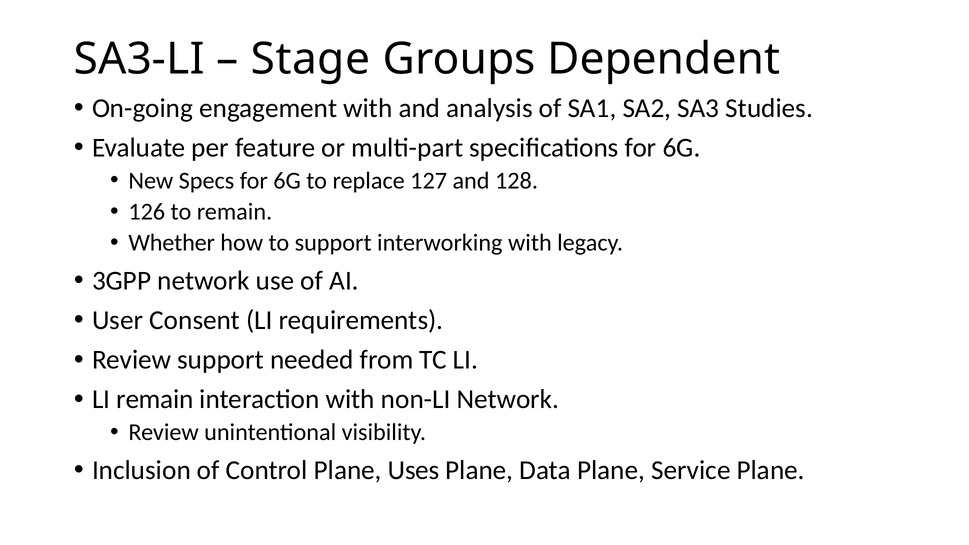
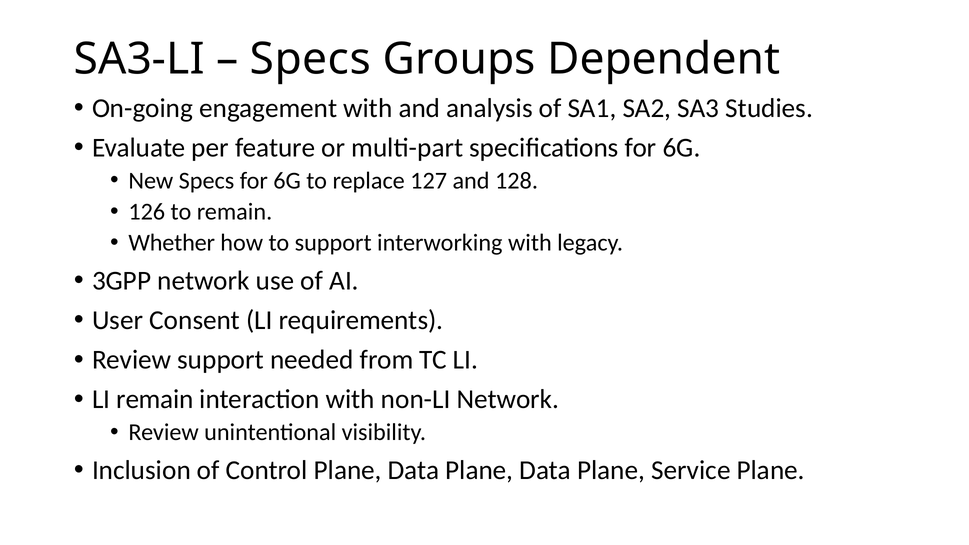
Stage: Stage -> Specs (310, 59)
Control Plane Uses: Uses -> Data (414, 470)
